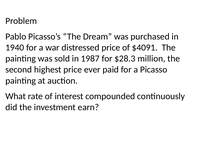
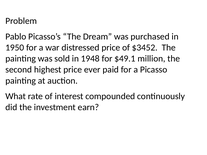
1940: 1940 -> 1950 (15, 48)
$4091: $4091 -> $3452 (145, 48)
1987: 1987 -> 1948 (90, 59)
$28.3: $28.3 -> $49.1 (125, 59)
